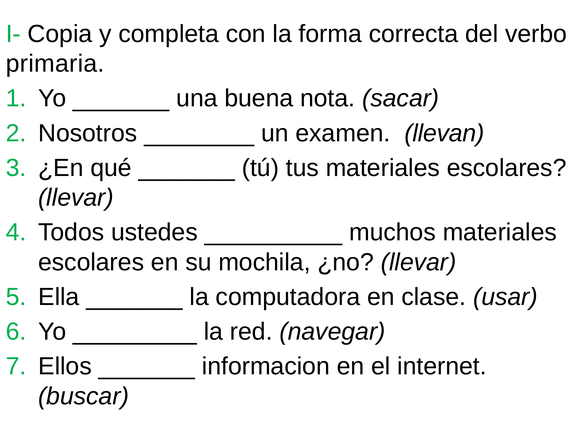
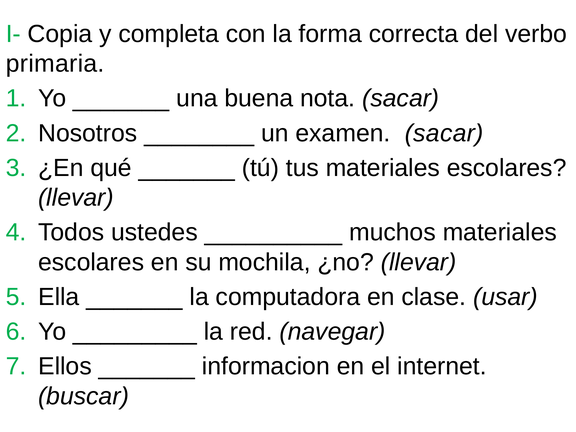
examen llevan: llevan -> sacar (444, 133)
